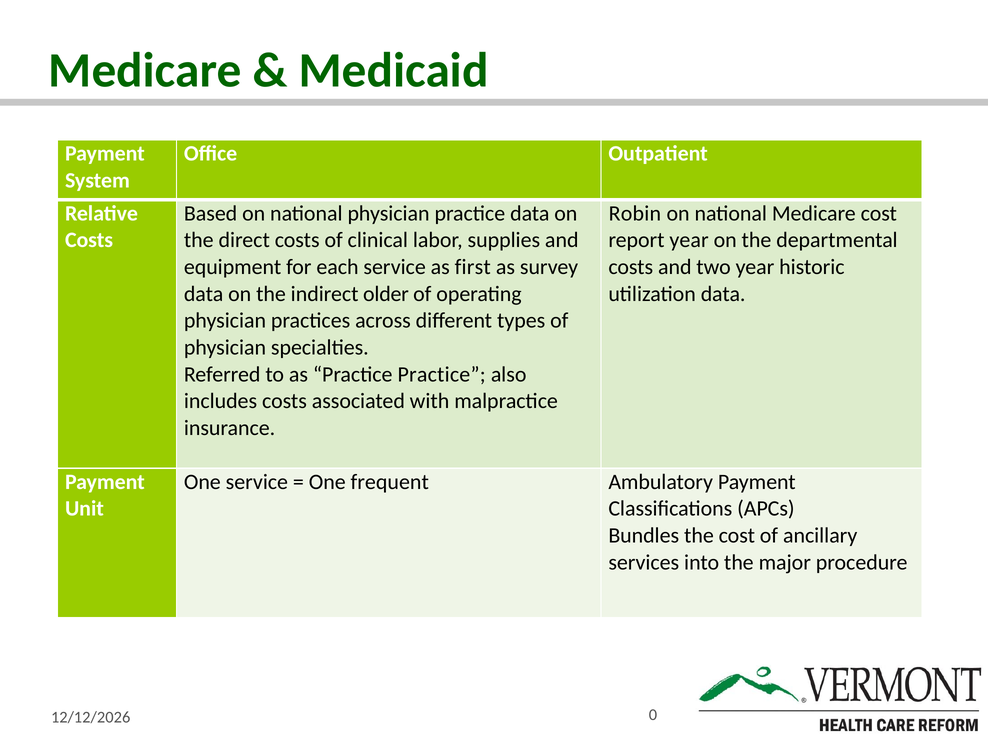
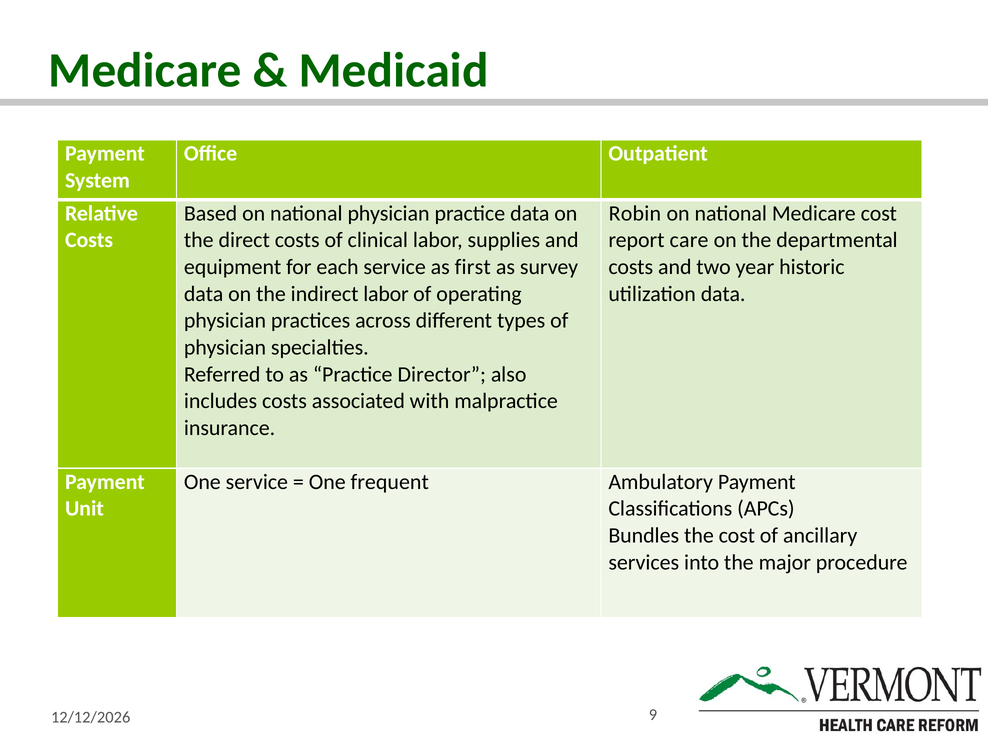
report year: year -> care (689, 240)
indirect older: older -> labor (386, 294)
Practice Practice: Practice -> Director (442, 374)
0: 0 -> 9 (653, 715)
